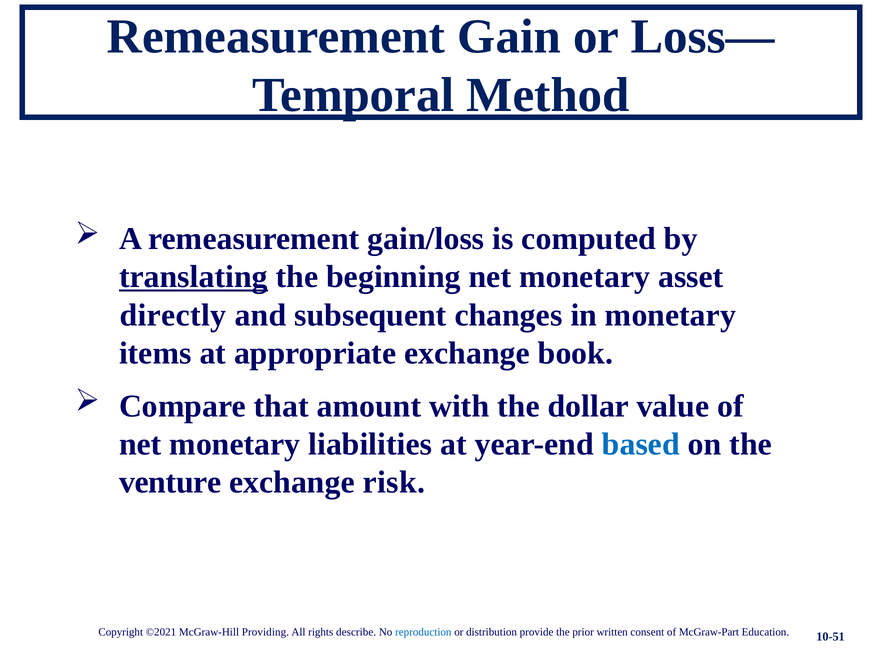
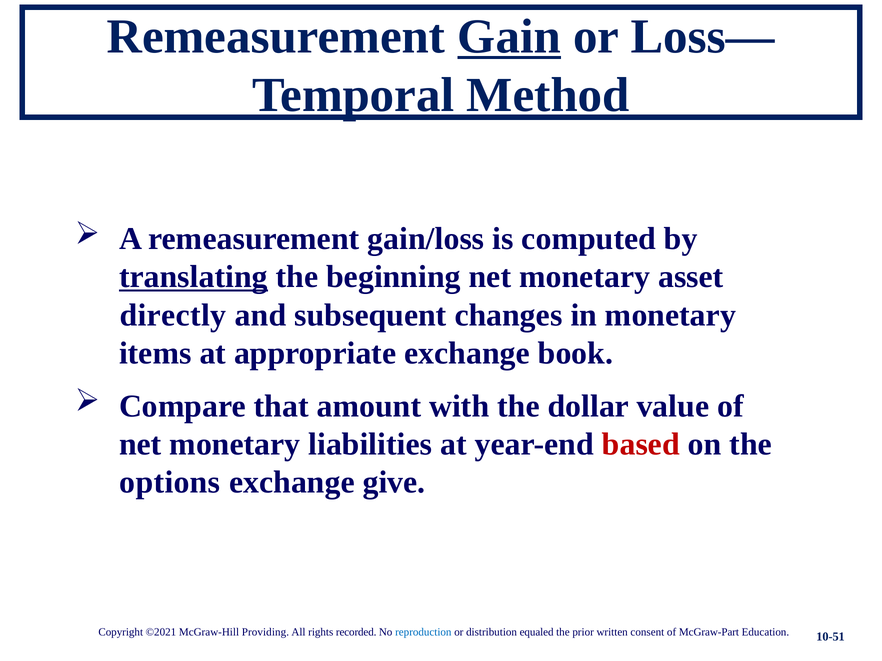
Gain underline: none -> present (509, 37)
based colour: blue -> red (641, 445)
venture: venture -> options (170, 483)
risk: risk -> give (394, 483)
describe: describe -> recorded (356, 633)
provide: provide -> equaled (537, 633)
